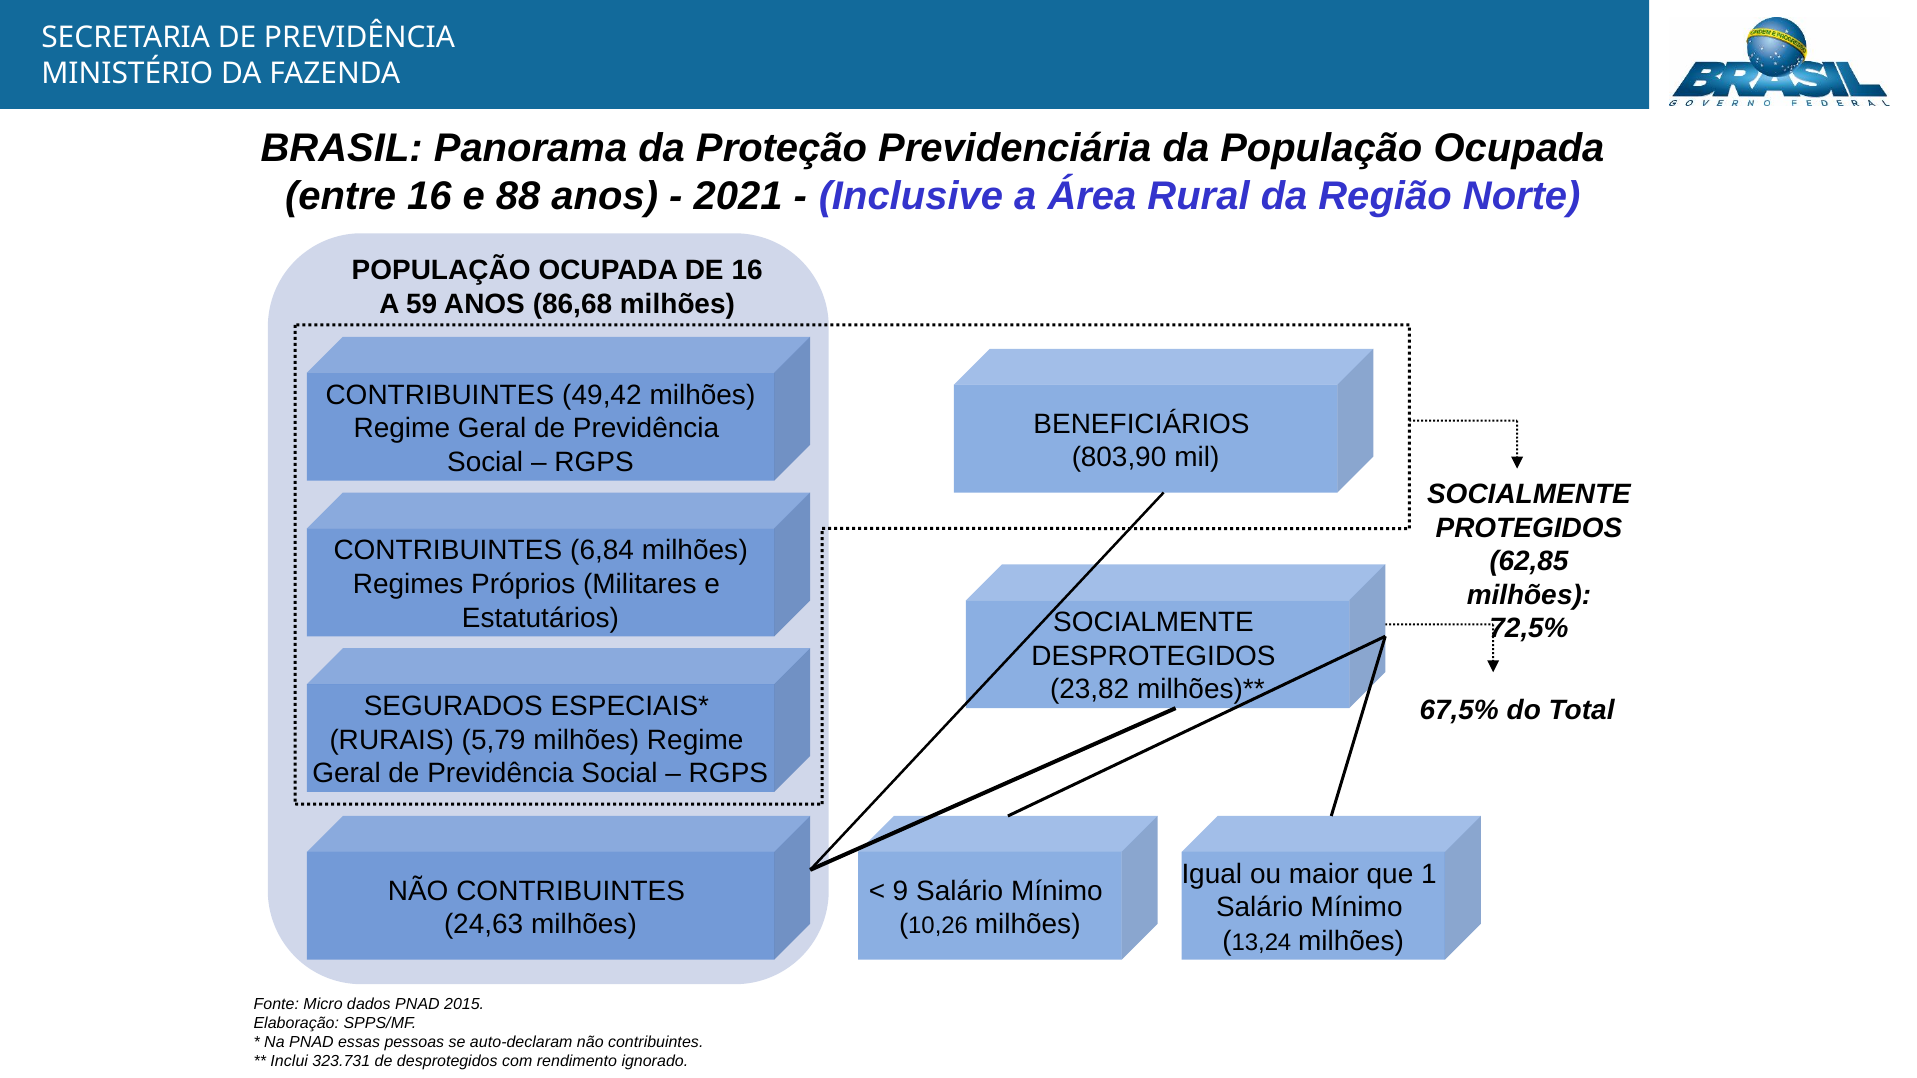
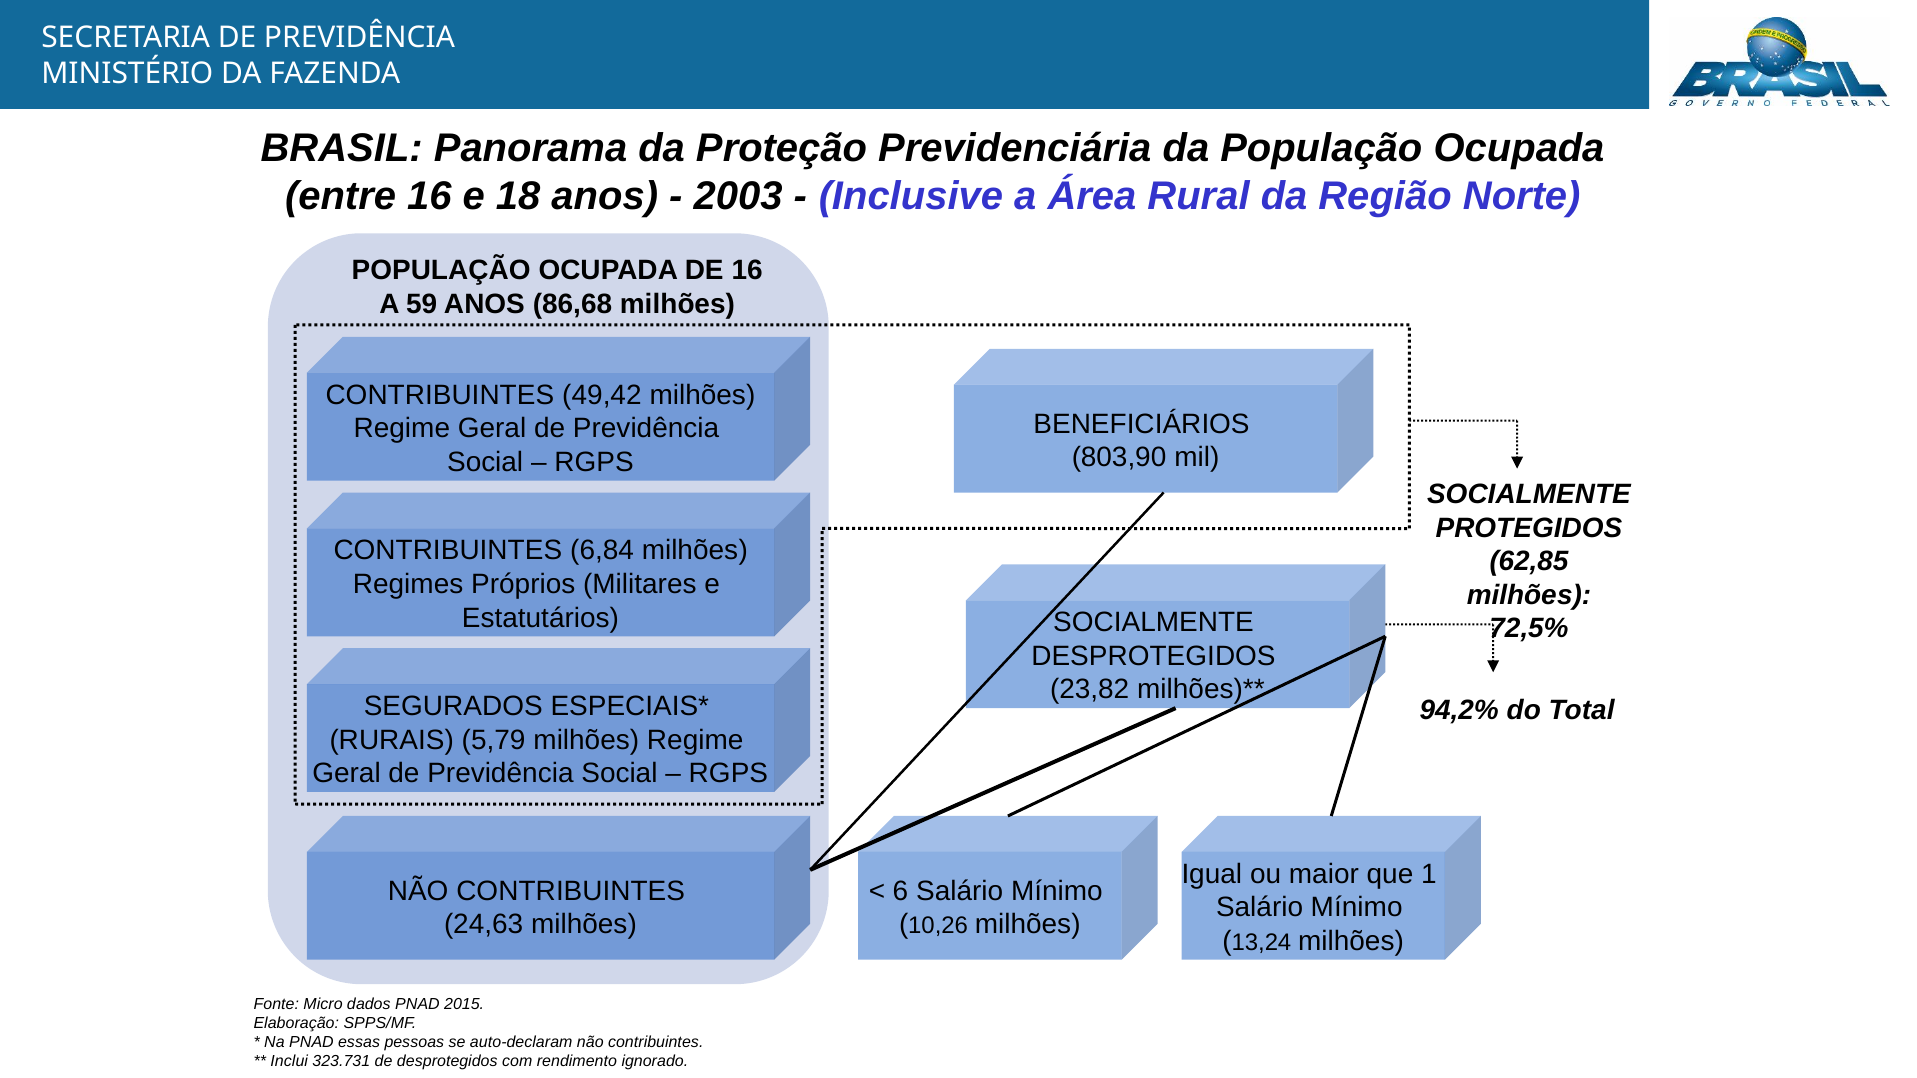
88: 88 -> 18 (518, 196)
2021: 2021 -> 2003 (738, 196)
67,5%: 67,5% -> 94,2% (1459, 710)
9: 9 -> 6 (900, 891)
